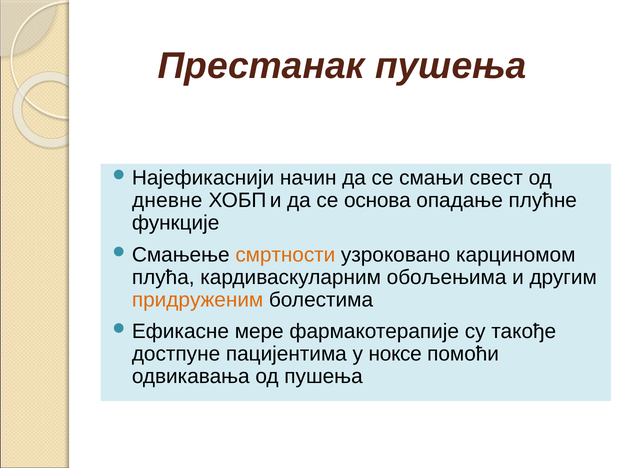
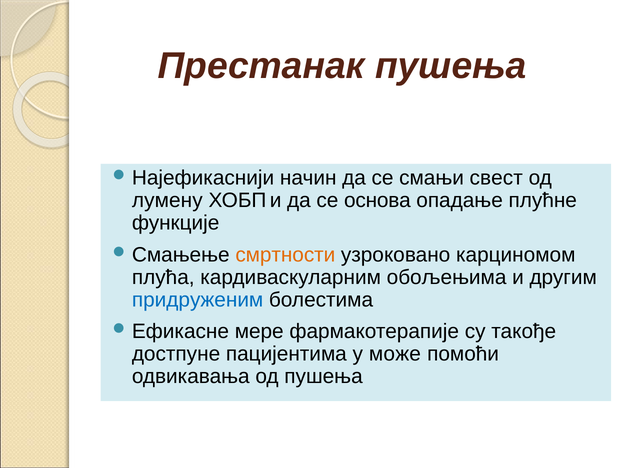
дневне: дневне -> лумену (167, 201)
придруженим colour: orange -> blue (198, 300)
ноксе: ноксе -> може (395, 354)
